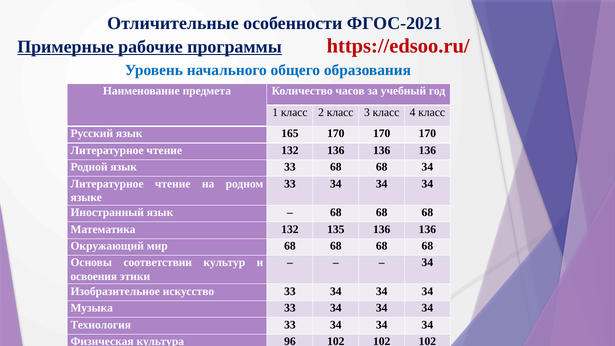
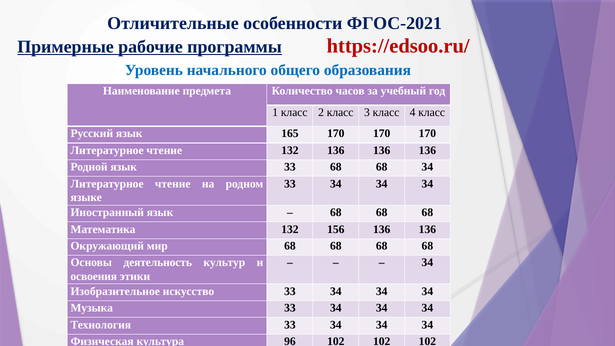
135: 135 -> 156 (336, 229)
соответствии: соответствии -> деятельность (158, 263)
